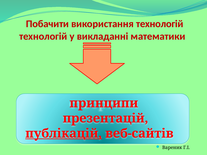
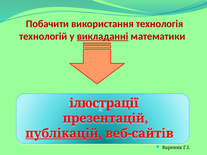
використання технологій: технологій -> технологія (160, 24)
викладанні underline: none -> present (103, 36)
принципи: принципи -> iлюстрацiї (104, 103)
